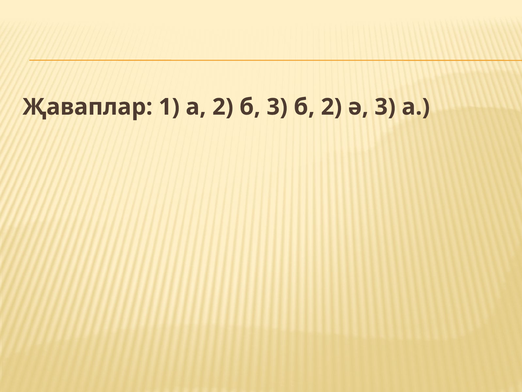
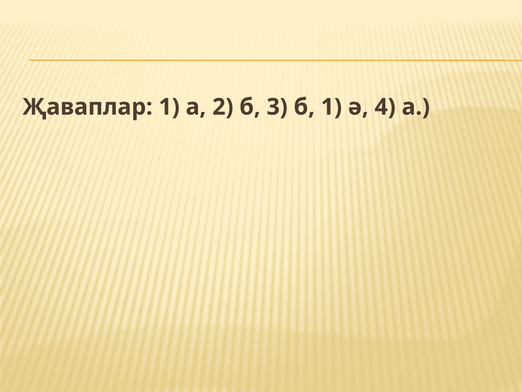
б 2: 2 -> 1 (331, 107)
ә 3: 3 -> 4 (385, 107)
